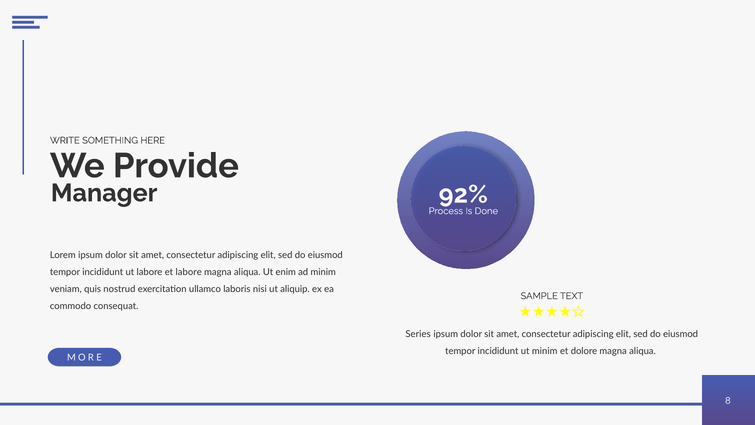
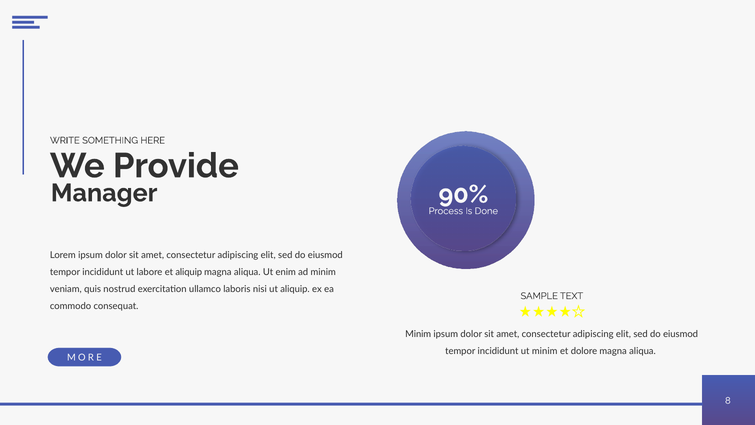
92%: 92% -> 90% (463, 194)
et labore: labore -> aliquip (189, 272)
Series: Series -> Minim (418, 334)
